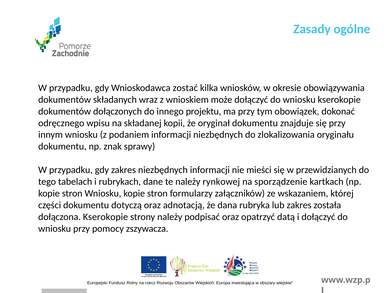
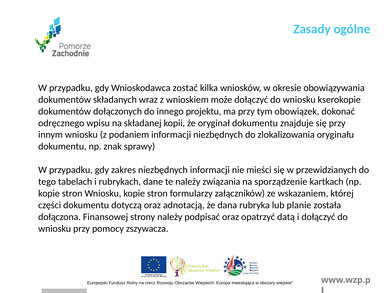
rynkowej: rynkowej -> związania (221, 182)
lub zakres: zakres -> planie (299, 205)
dołączona Kserokopie: Kserokopie -> Finansowej (106, 217)
